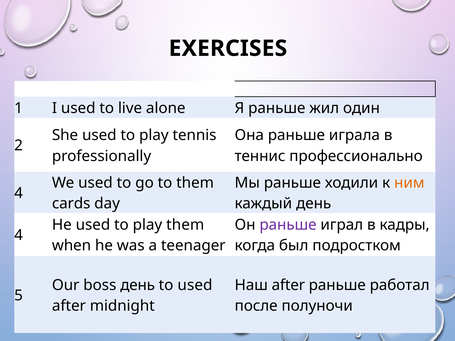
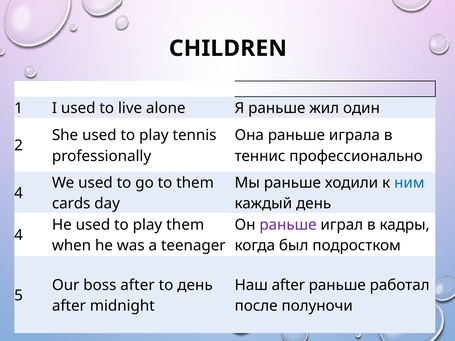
EXERCISES: EXERCISES -> CHILDREN (228, 48)
ним colour: orange -> blue (409, 183)
boss день: день -> after (138, 285)
to used: used -> день (195, 285)
